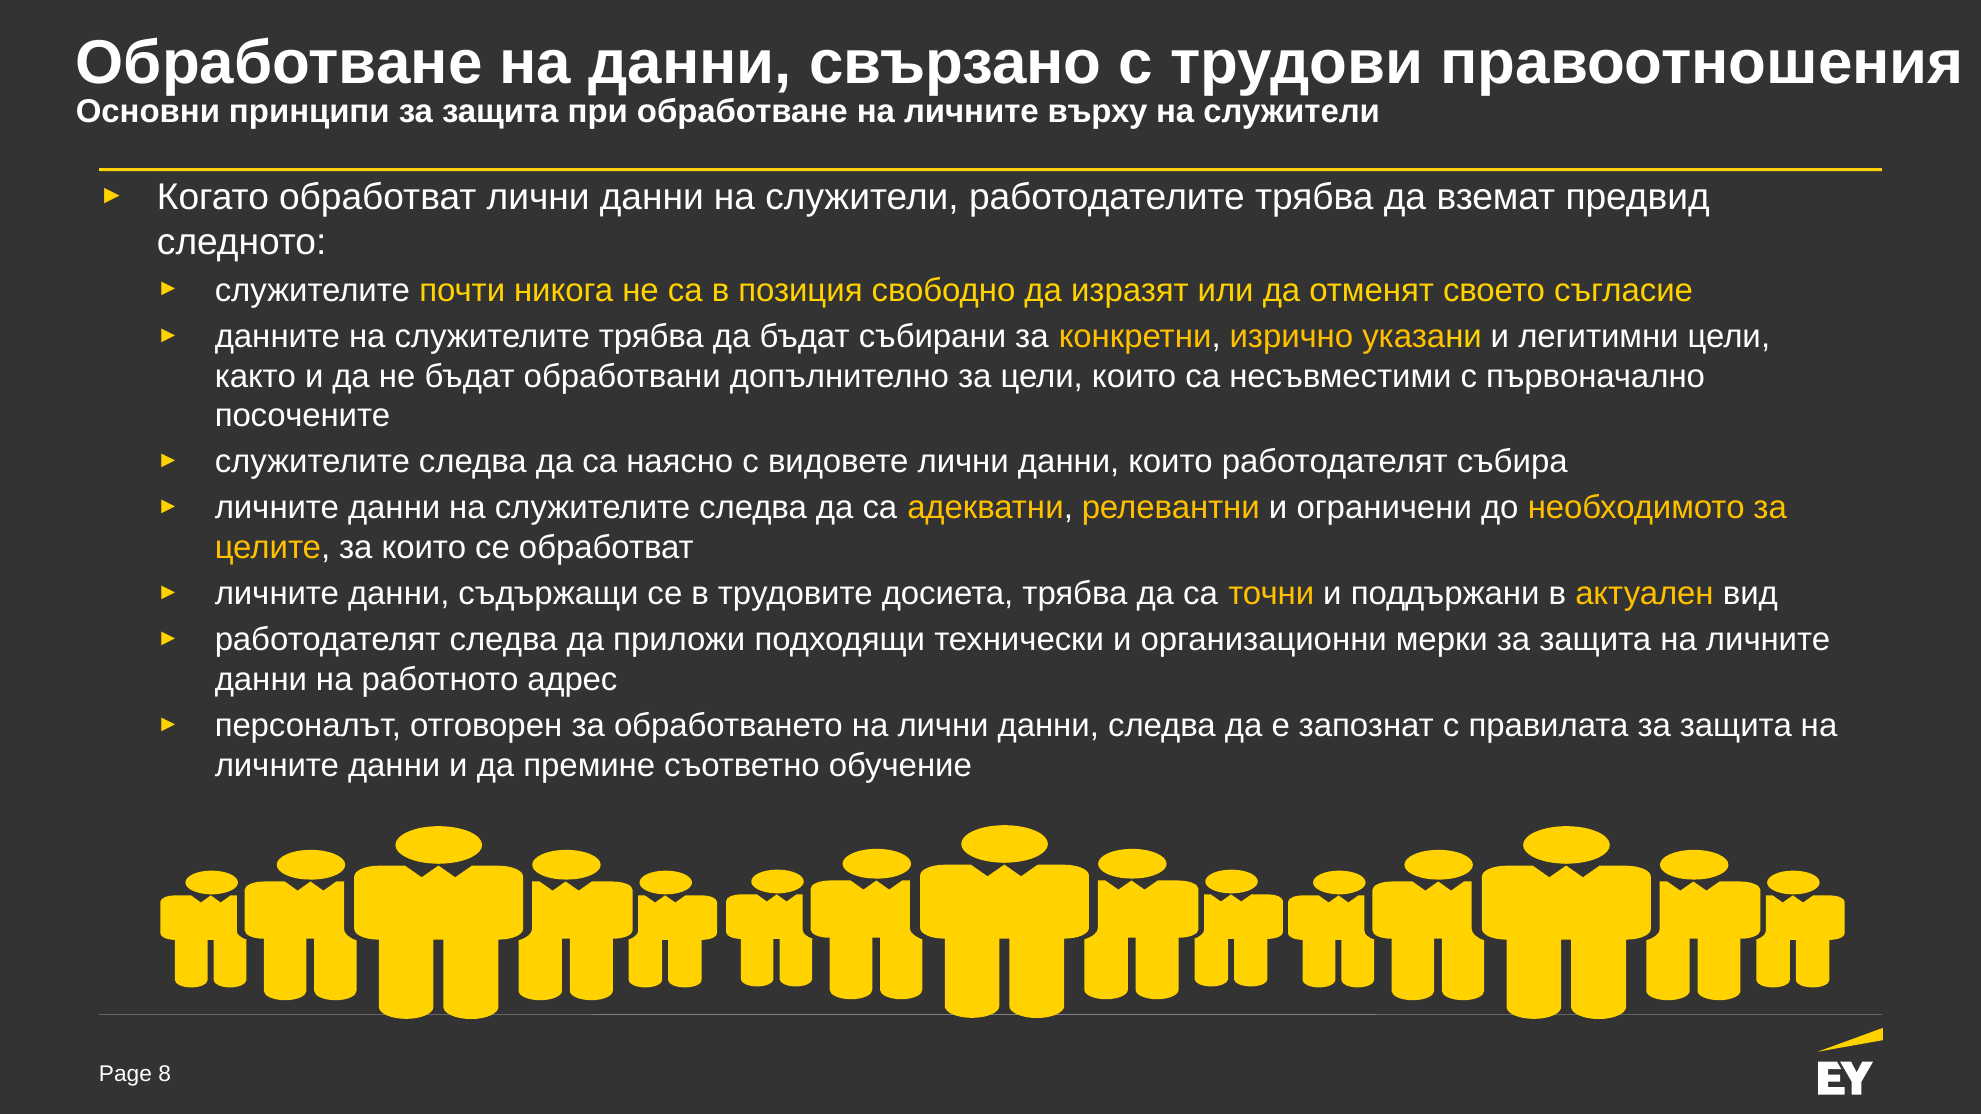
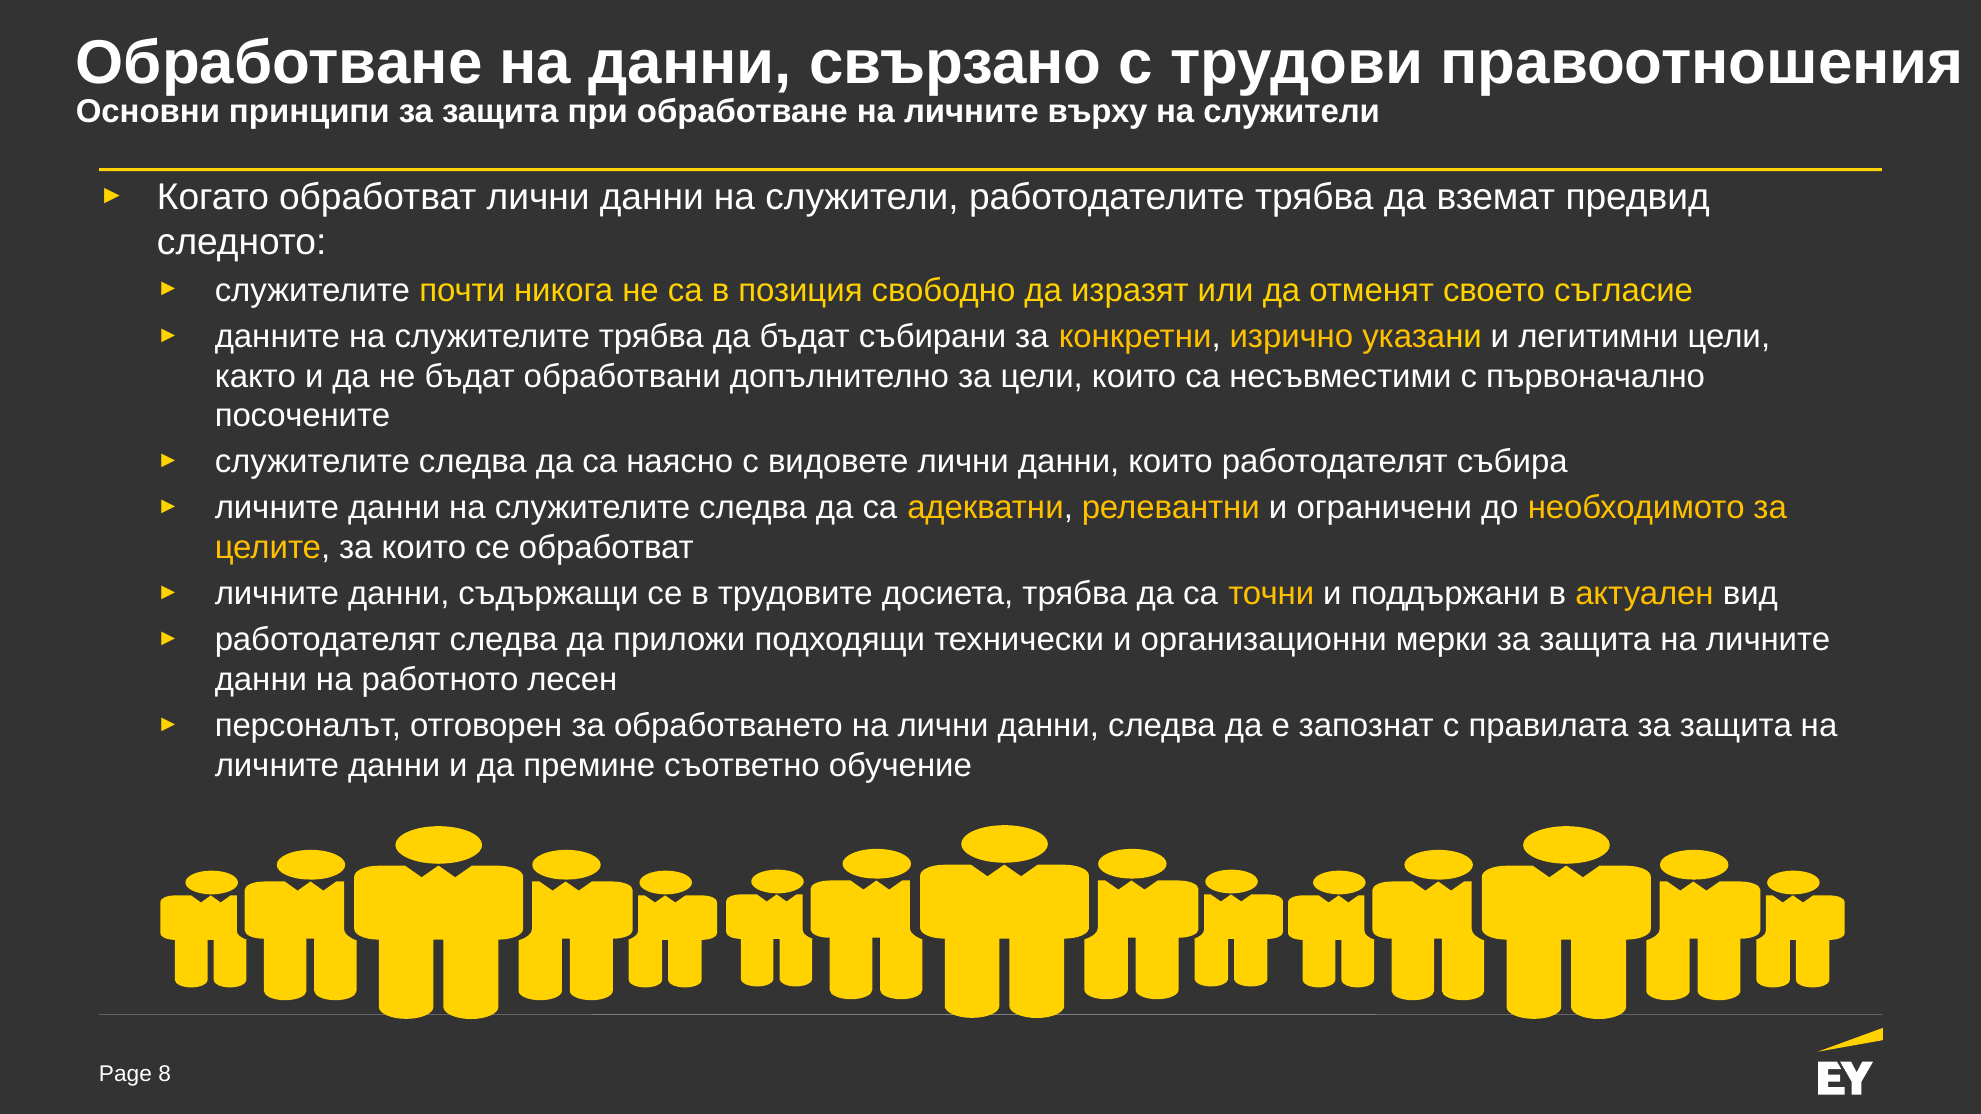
адрес: адрес -> лесен (572, 680)
